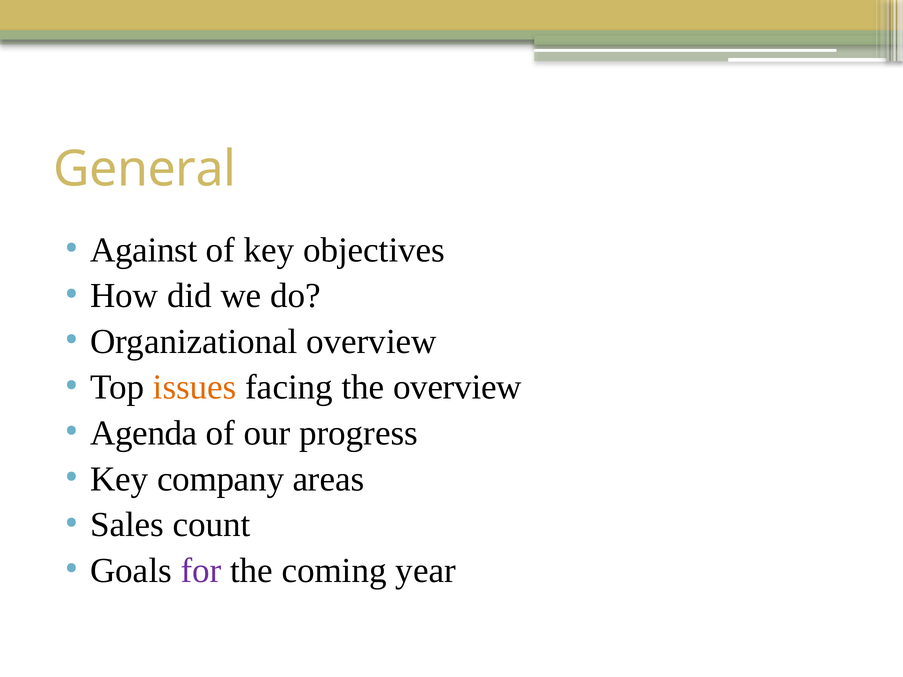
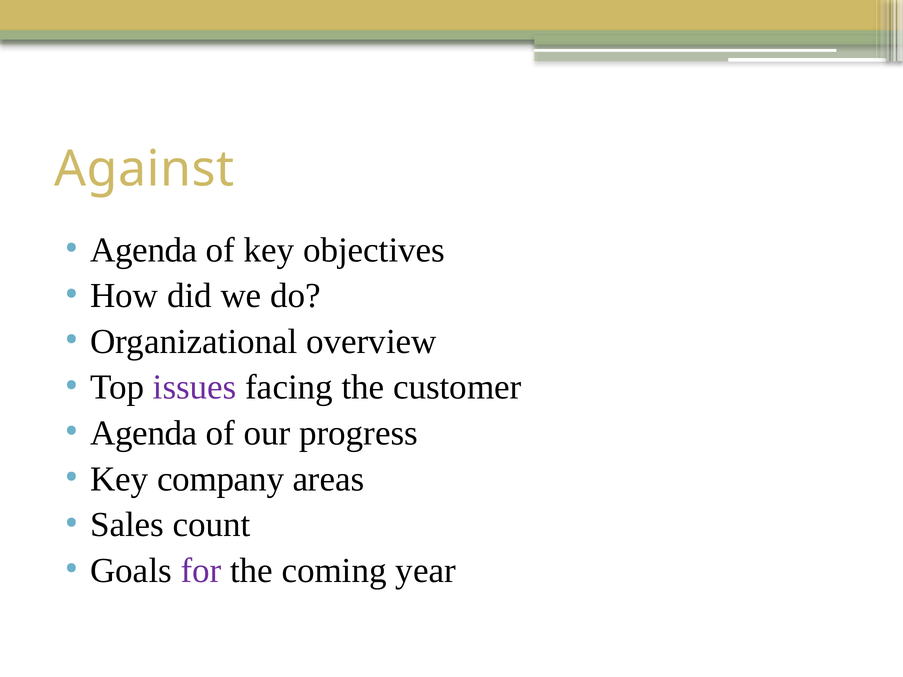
General: General -> Against (144, 169)
Against: Against -> Agenda (144, 250)
issues colour: orange -> purple (195, 388)
the overview: overview -> customer (457, 388)
